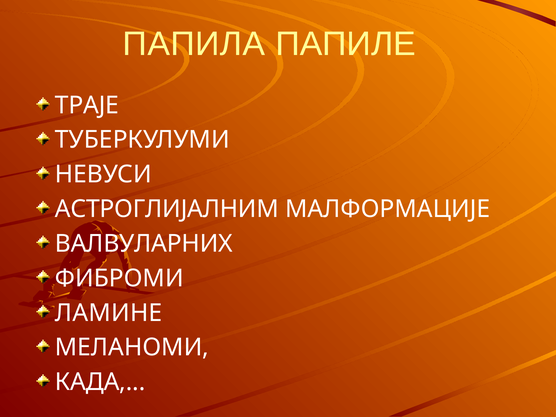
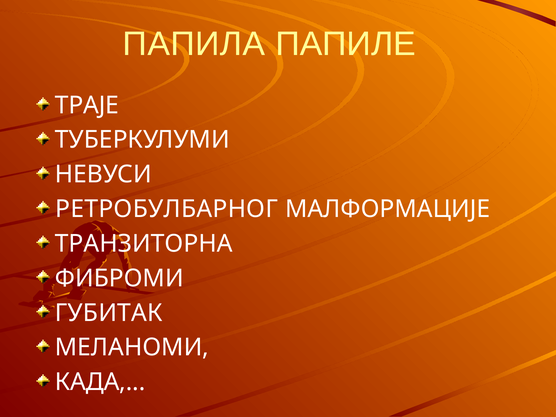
АСТРОГЛИЈАЛНИМ: АСТРОГЛИЈАЛНИМ -> РЕТРОБУЛБАРНОГ (167, 209)
ВАЛВУЛАРНИХ: ВАЛВУЛАРНИХ -> ТРАНЗИТОРНА (144, 244)
ЛАМИНЕ: ЛАМИНЕ -> ГУБИТАК (109, 313)
